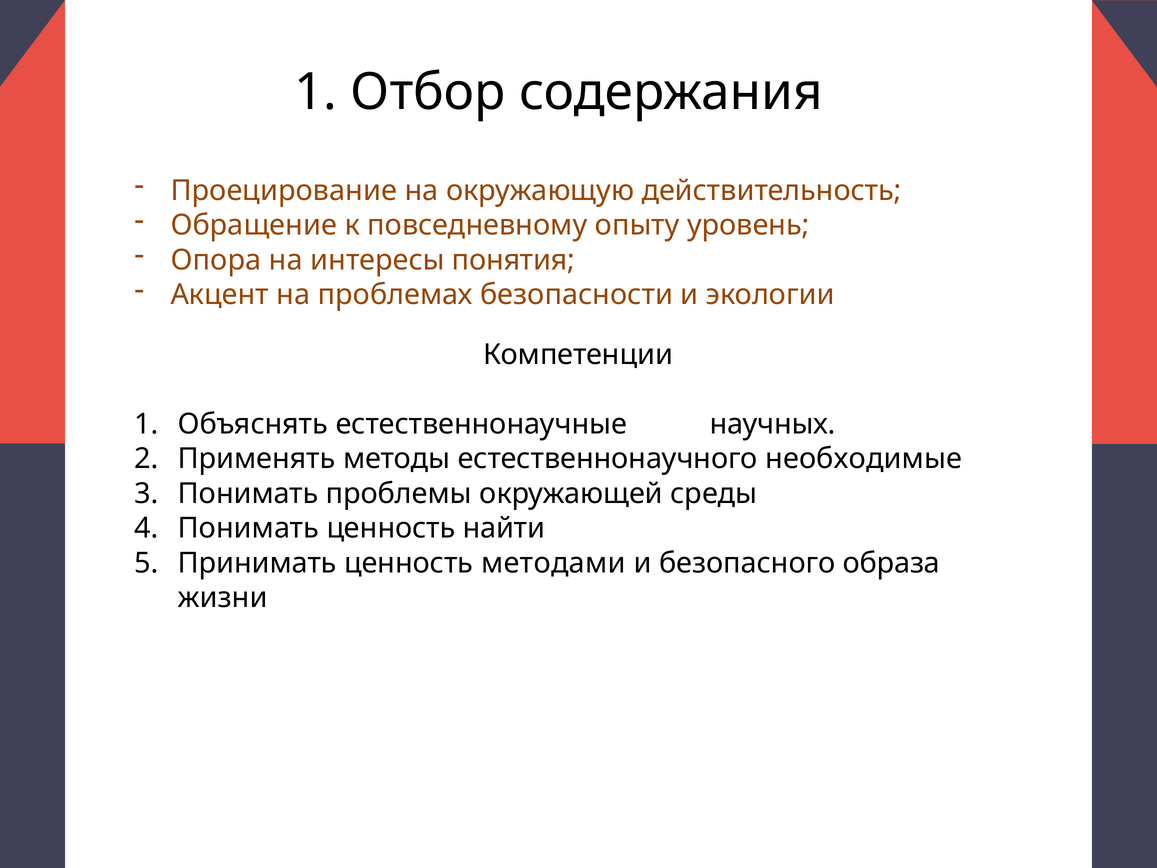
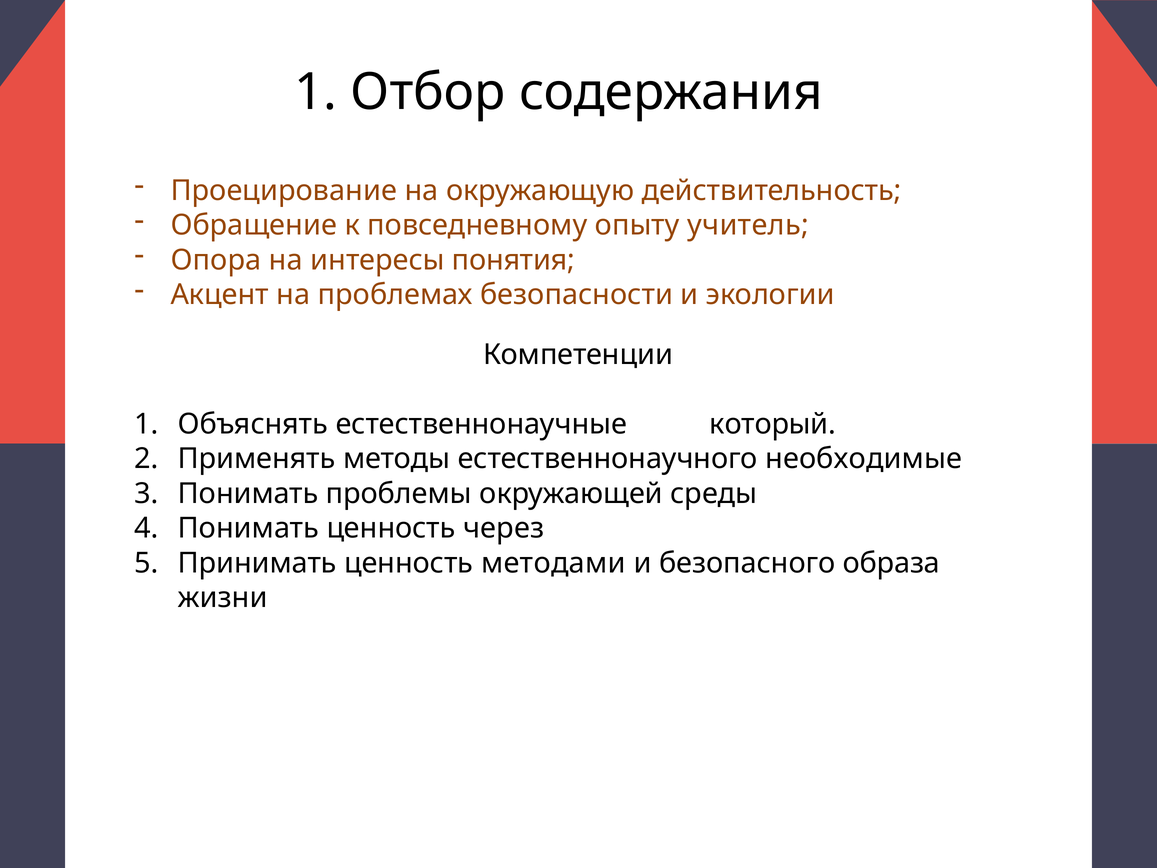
уровень: уровень -> учитель (748, 225)
научных: научных -> который (773, 424)
найти: найти -> через (504, 528)
